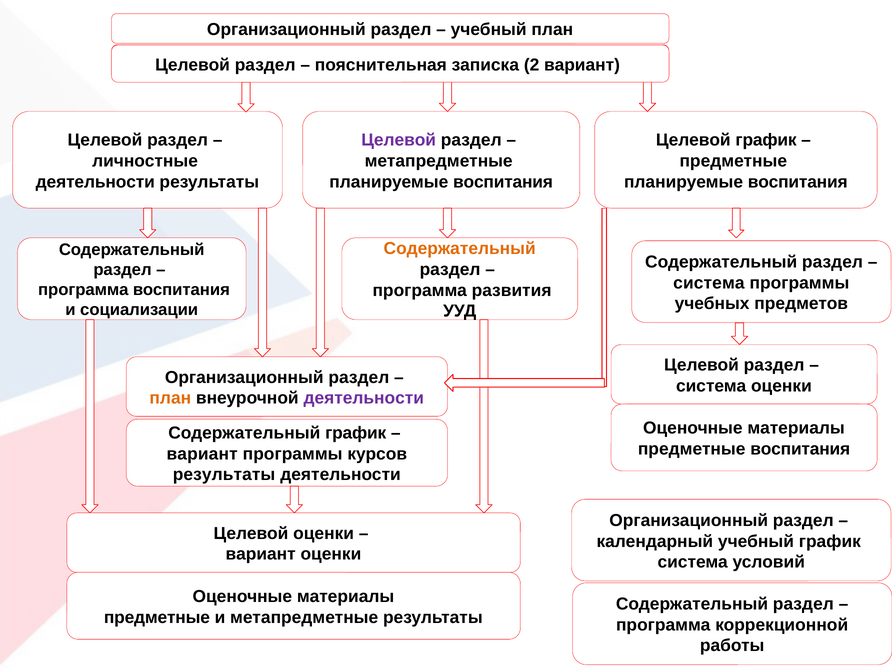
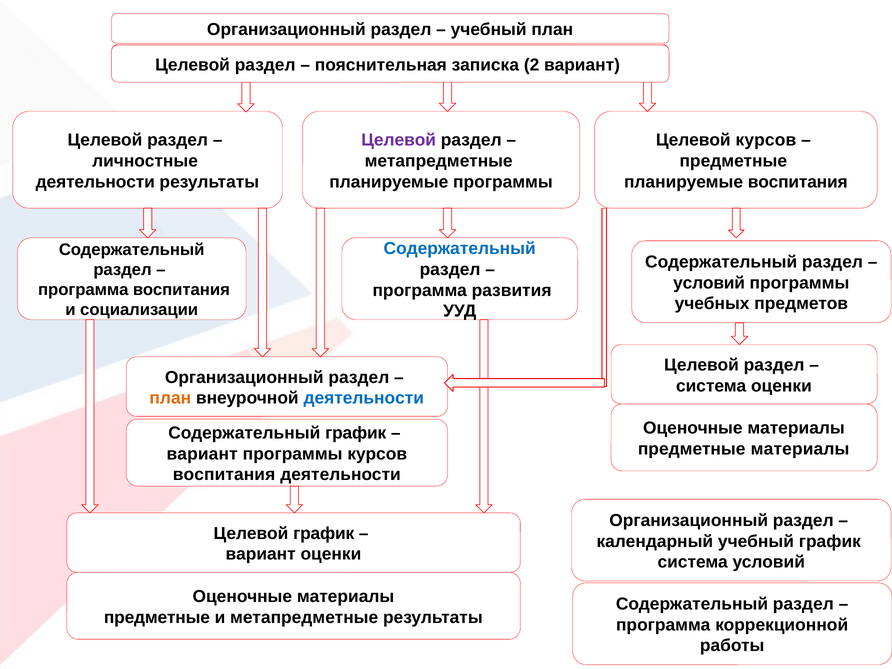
Целевой график: график -> курсов (766, 140)
воспитания: воспитания -> программы (503, 182)
Содержательный colour: orange -> blue (460, 249)
система: система -> условий (709, 283)
деятельности colour: purple -> blue (364, 398)
предметные воспитания: воспитания -> материалы (800, 449)
результаты: результаты -> воспитания (224, 475)
Целевой оценки: оценки -> график (324, 533)
